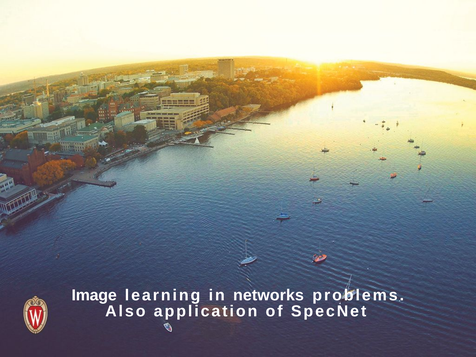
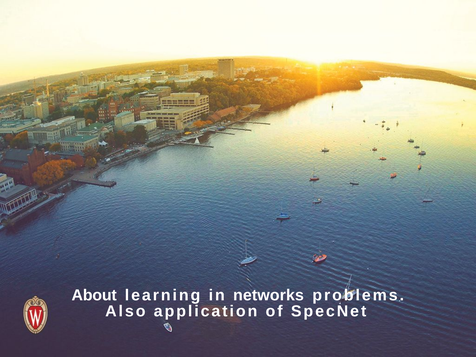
Image: Image -> About (94, 295)
